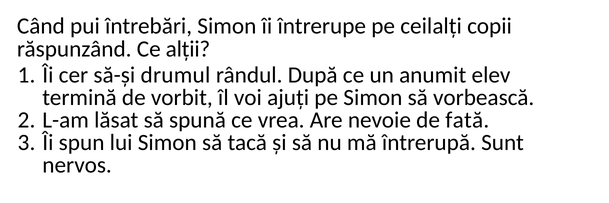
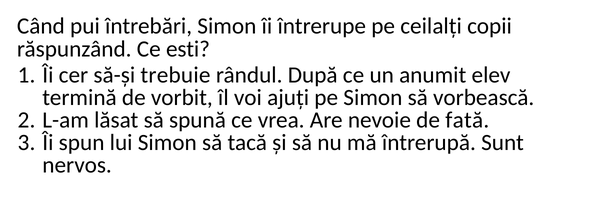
alții: alții -> esti (188, 49)
drumul: drumul -> trebuie (175, 75)
